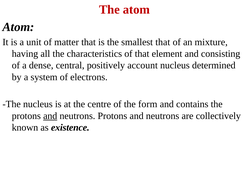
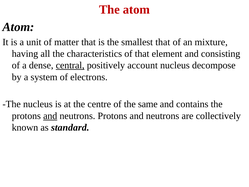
central underline: none -> present (70, 65)
determined: determined -> decompose (214, 65)
form: form -> same (148, 104)
existence: existence -> standard (70, 127)
